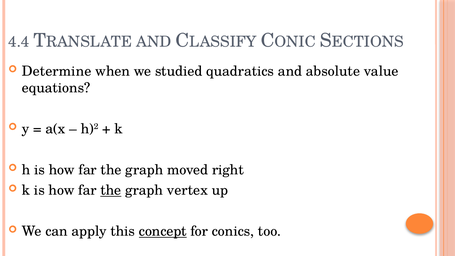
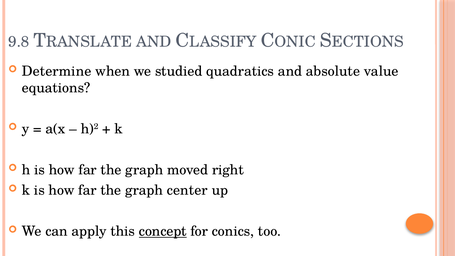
4.4: 4.4 -> 9.8 (19, 42)
the underline: present -> none (111, 190)
vertex: vertex -> center (187, 190)
